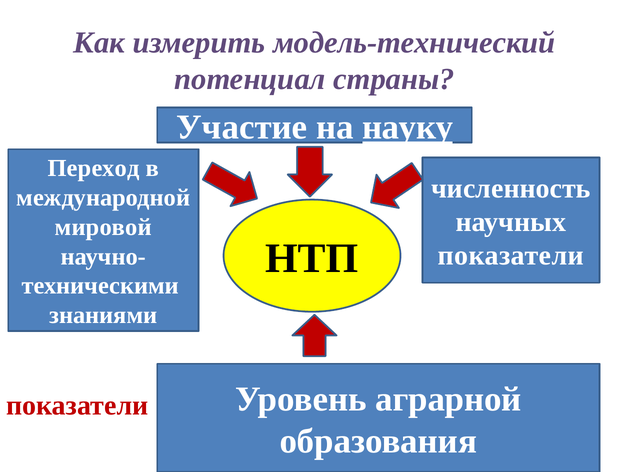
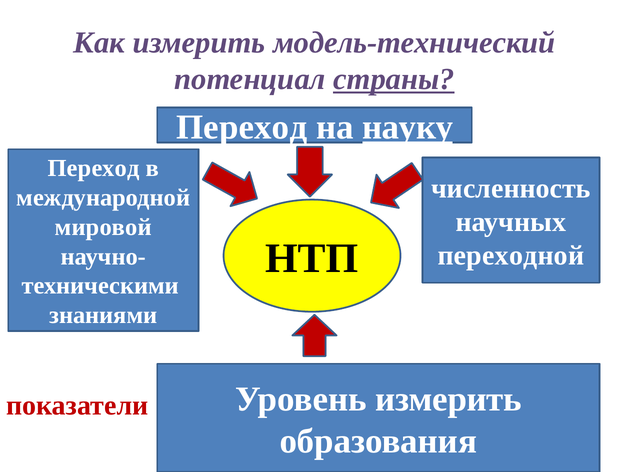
страны underline: none -> present (394, 79)
Участие: Участие -> Переход (242, 127)
показатели: показатели -> переходной (511, 255)
Уровень аграрной: аграрной -> измерить (449, 399)
